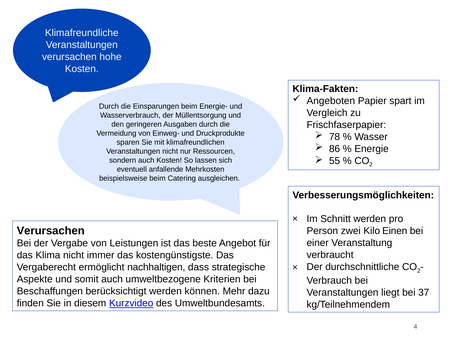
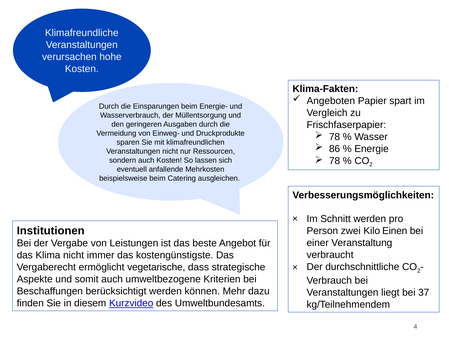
55: 55 -> 78 (335, 161)
Verursachen: Verursachen -> Institutionen (51, 231)
nachhaltigen: nachhaltigen -> vegetarische (156, 267)
